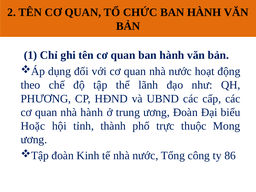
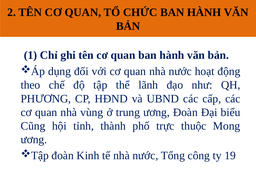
nhà hành: hành -> vùng (92, 112)
Hoặc: Hoặc -> Cũng (33, 126)
86: 86 -> 19 (230, 156)
